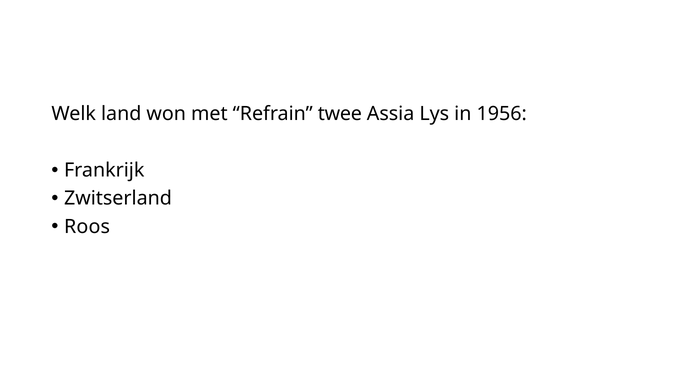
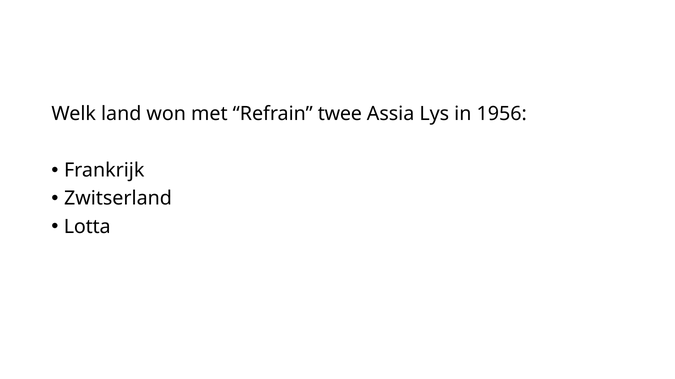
Roos: Roos -> Lotta (87, 227)
